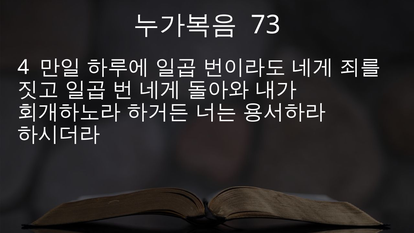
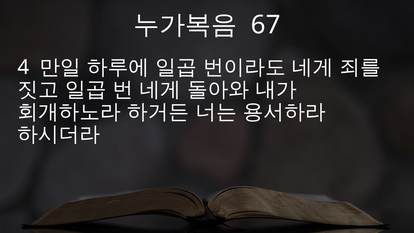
73: 73 -> 67 (266, 25)
